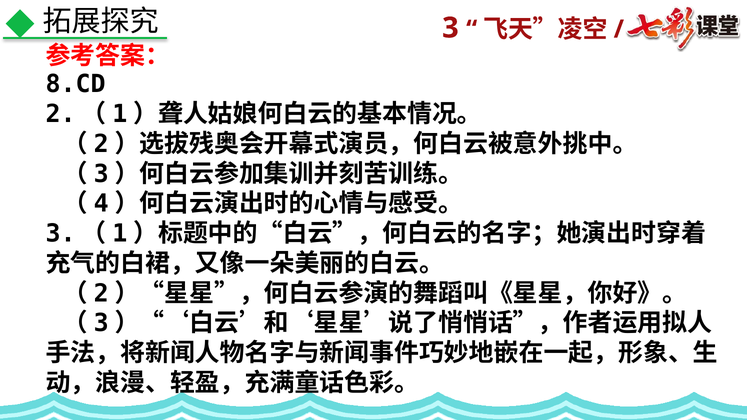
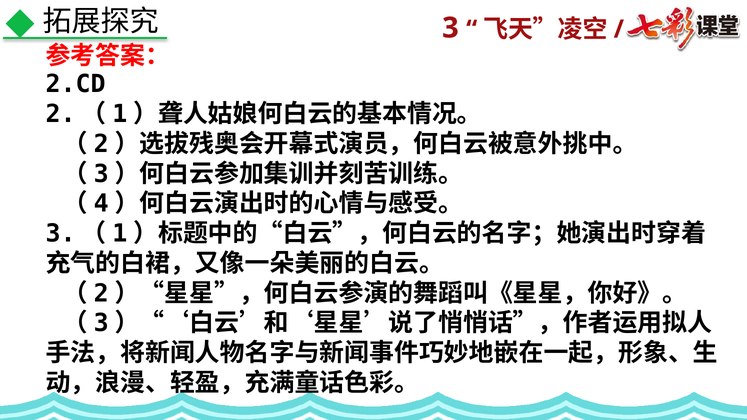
8.CD: 8.CD -> 2.CD (76, 84)
